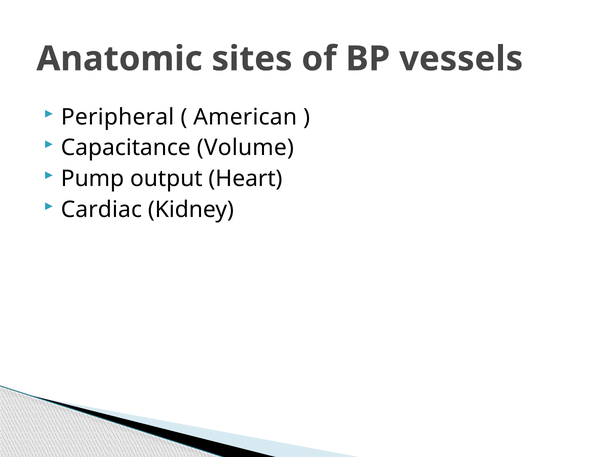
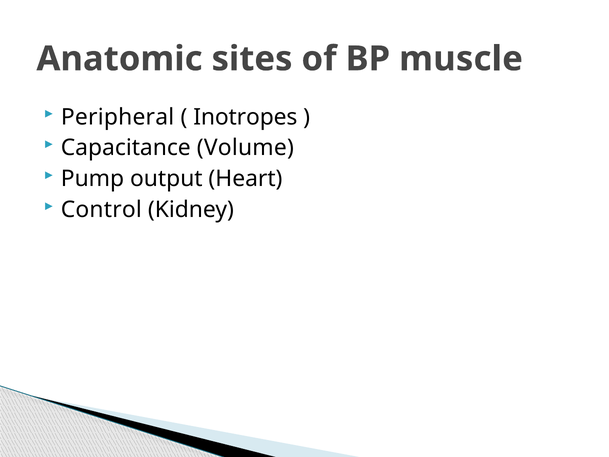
vessels: vessels -> muscle (461, 59)
American: American -> Inotropes (245, 117)
Cardiac: Cardiac -> Control (101, 209)
